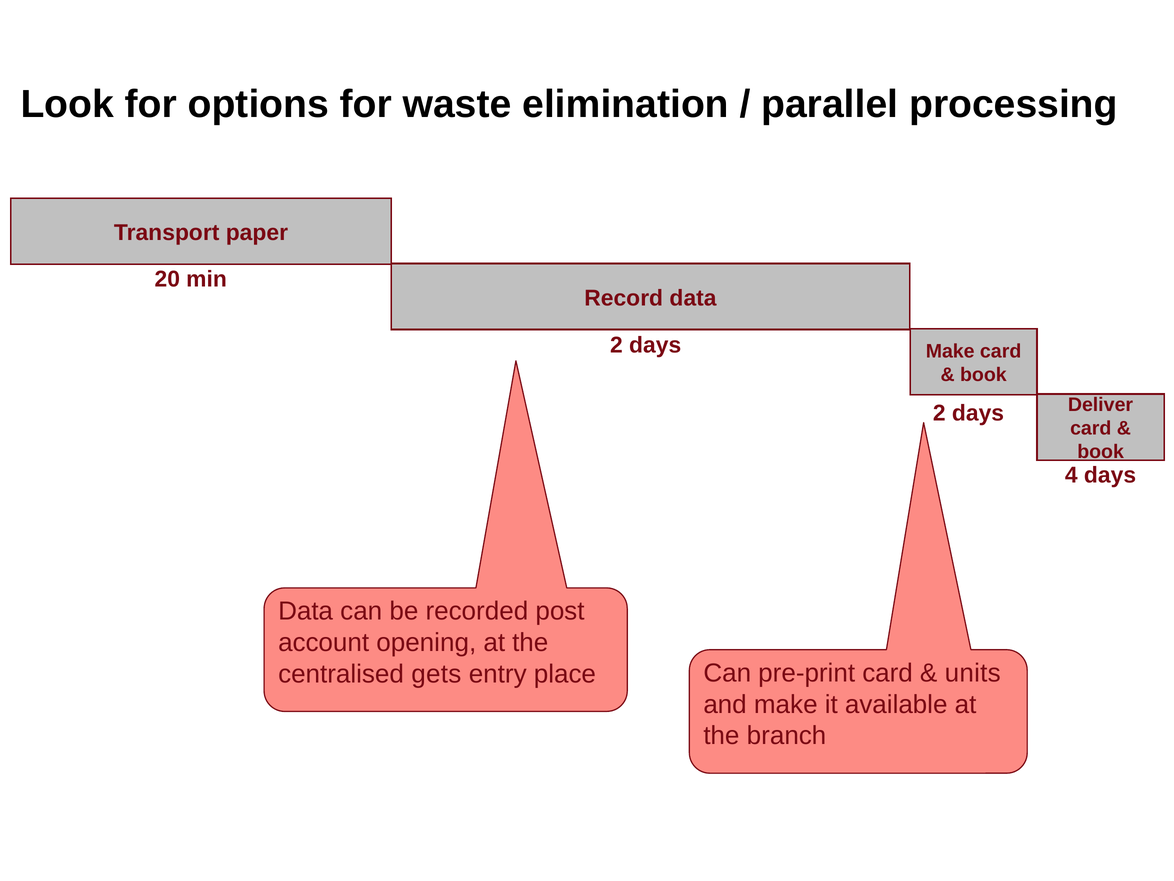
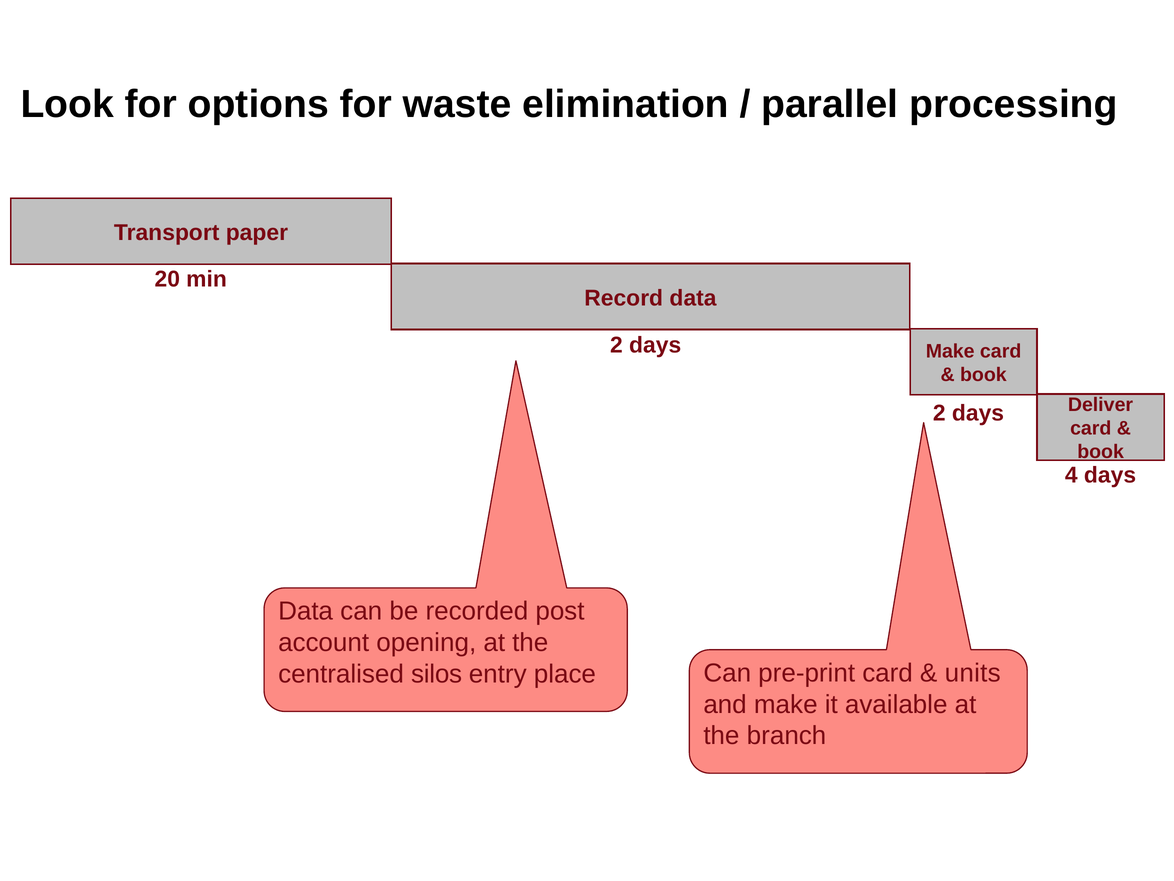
gets: gets -> silos (437, 674)
